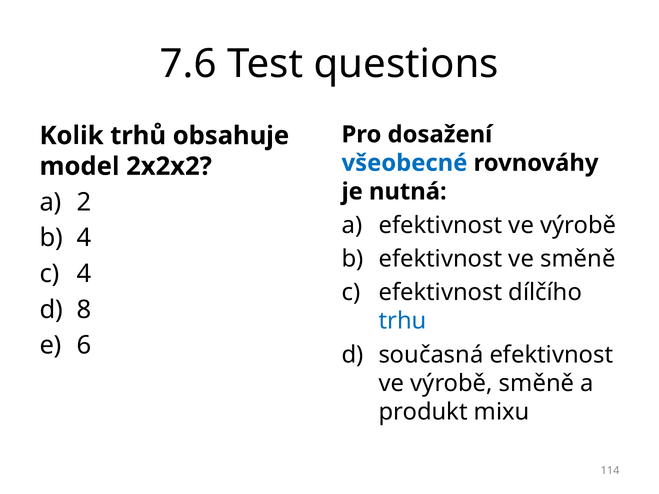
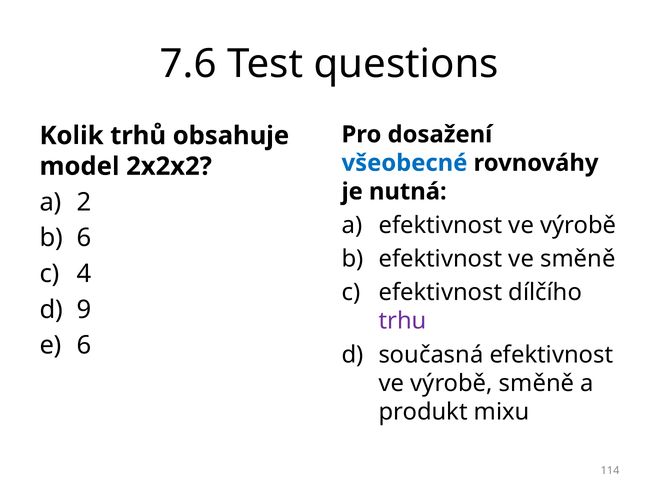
4: 4 -> 6 (84, 238)
8: 8 -> 9 (84, 310)
trhu colour: blue -> purple (403, 321)
